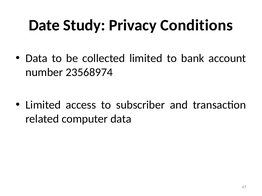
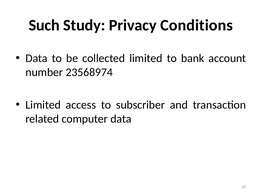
Date: Date -> Such (44, 25)
